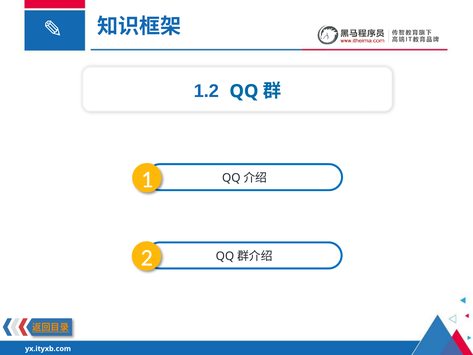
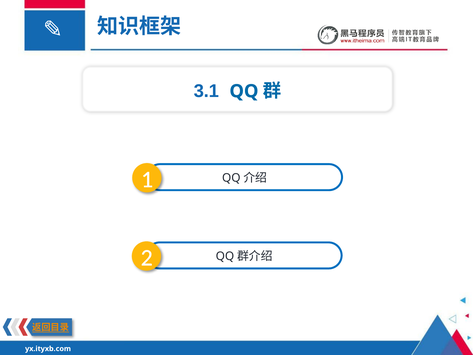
1.2: 1.2 -> 3.1 (206, 91)
